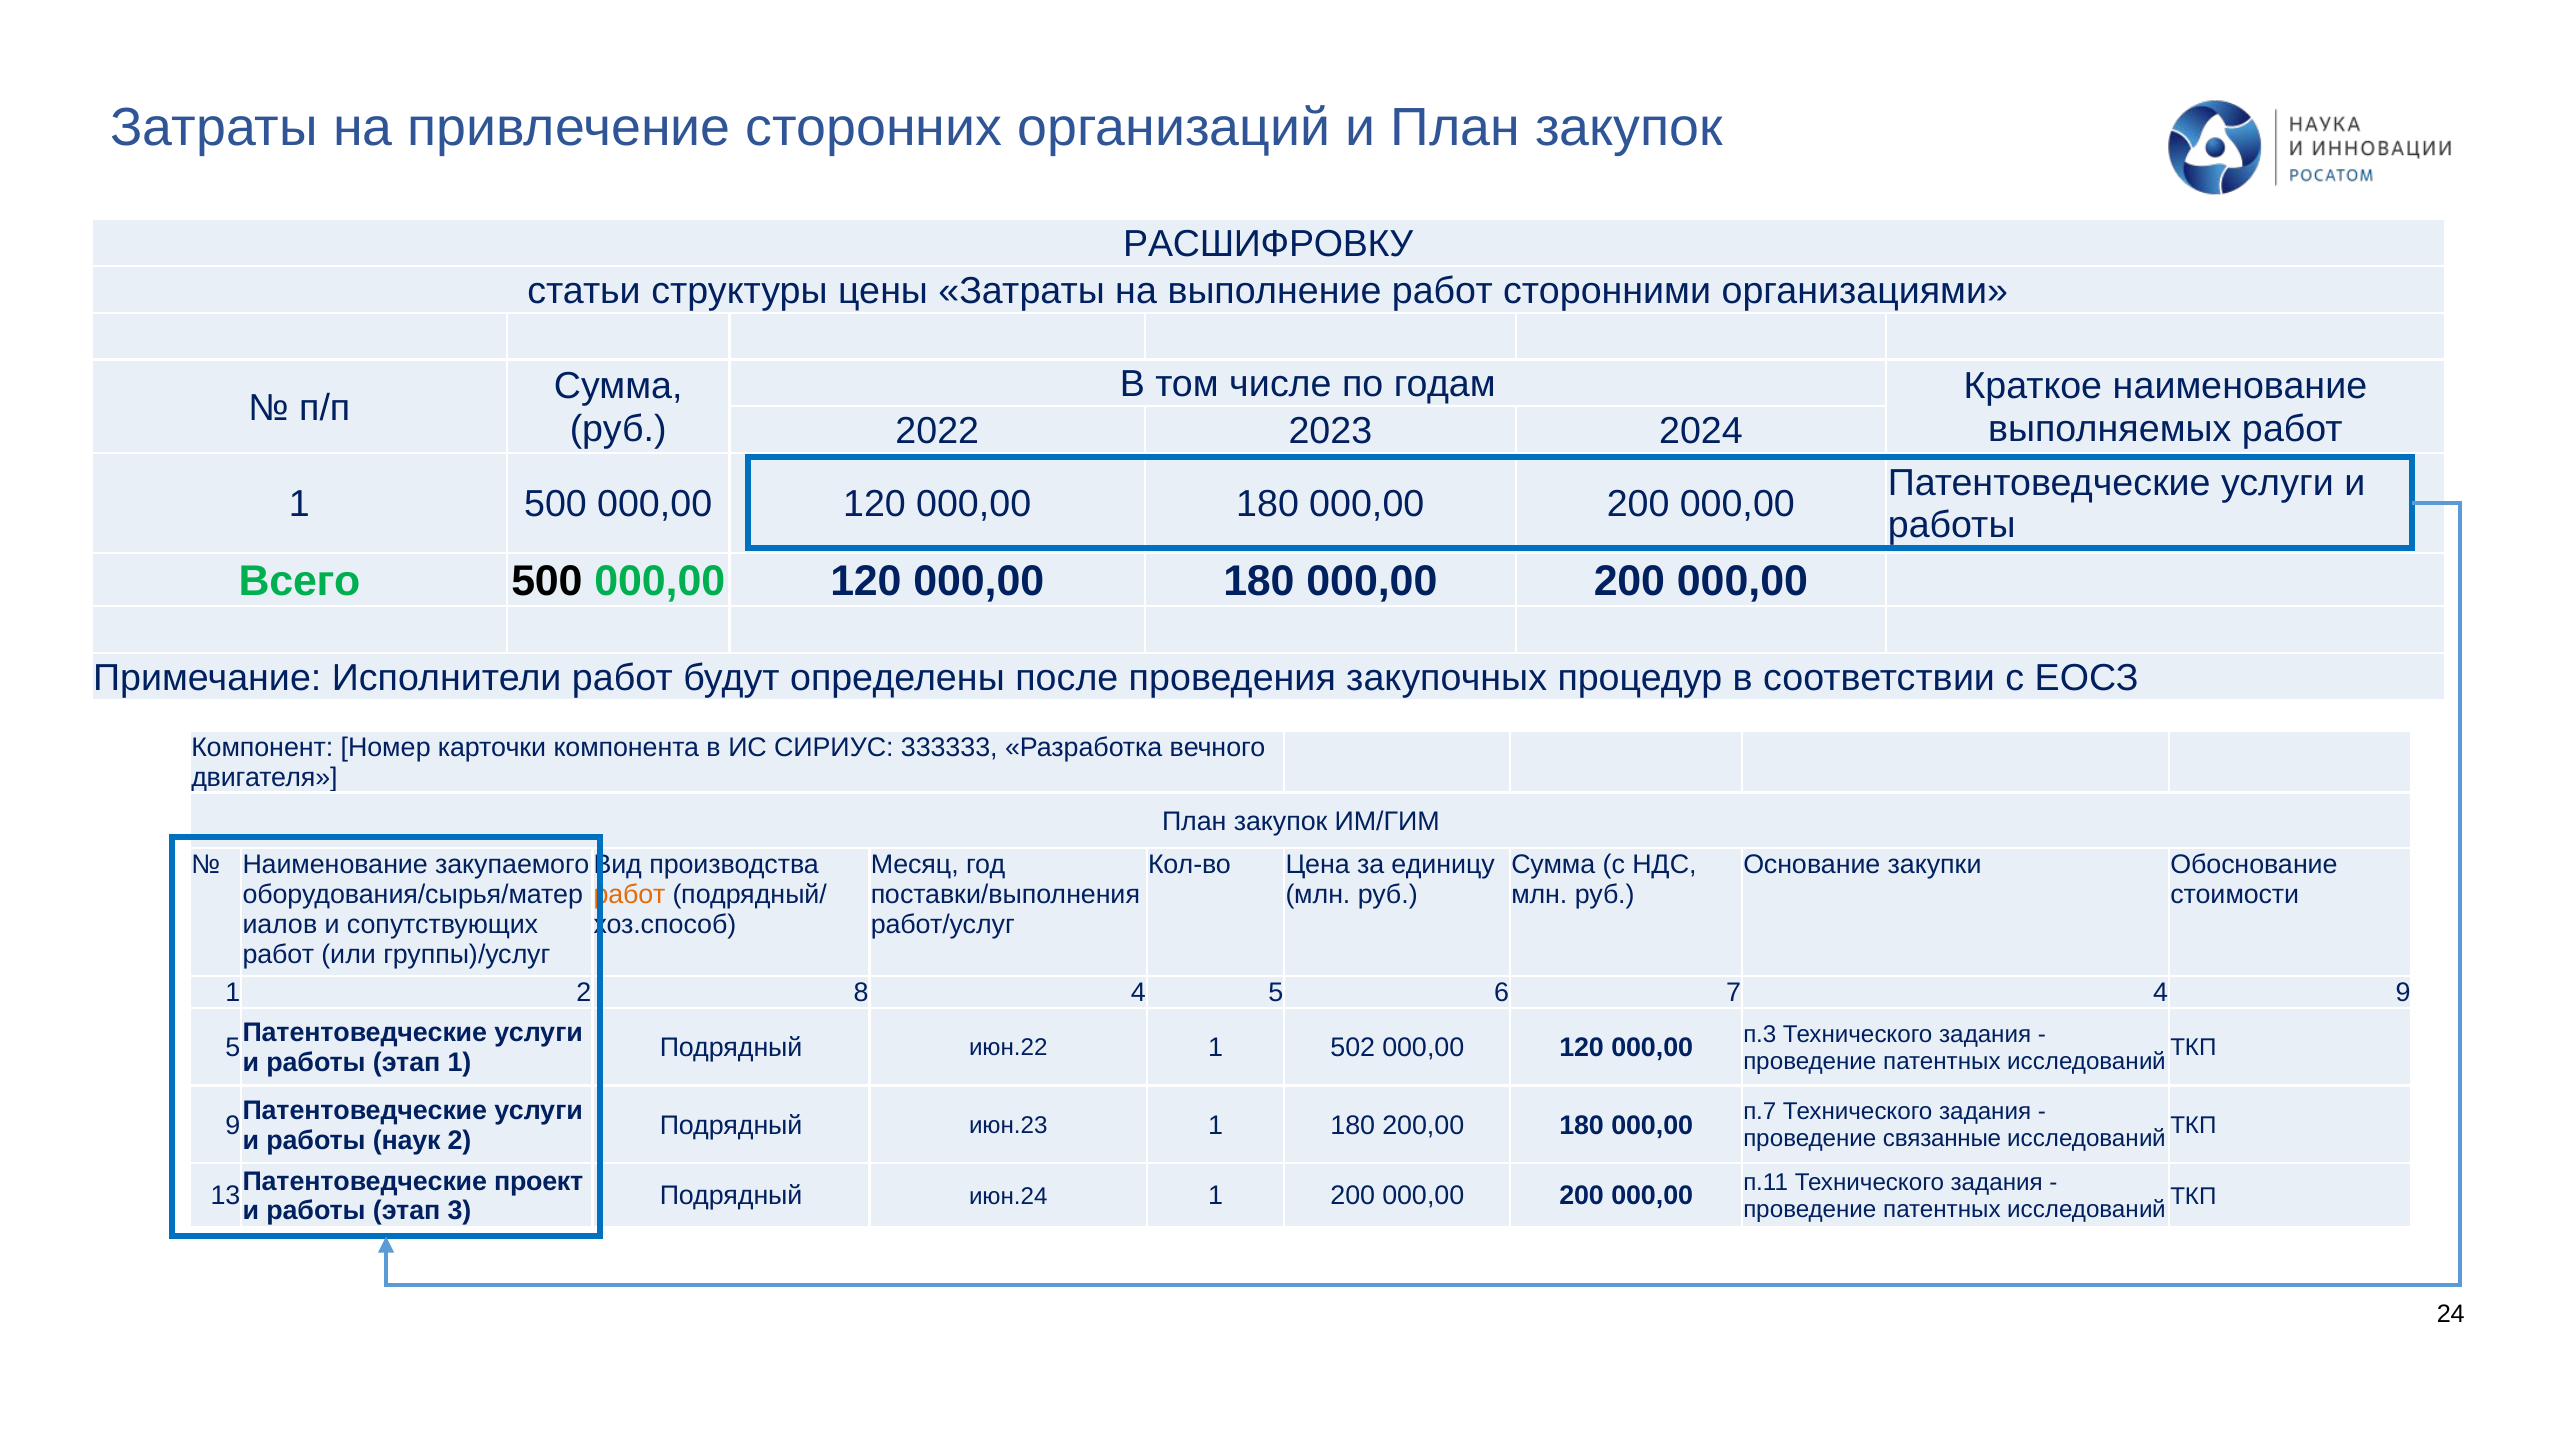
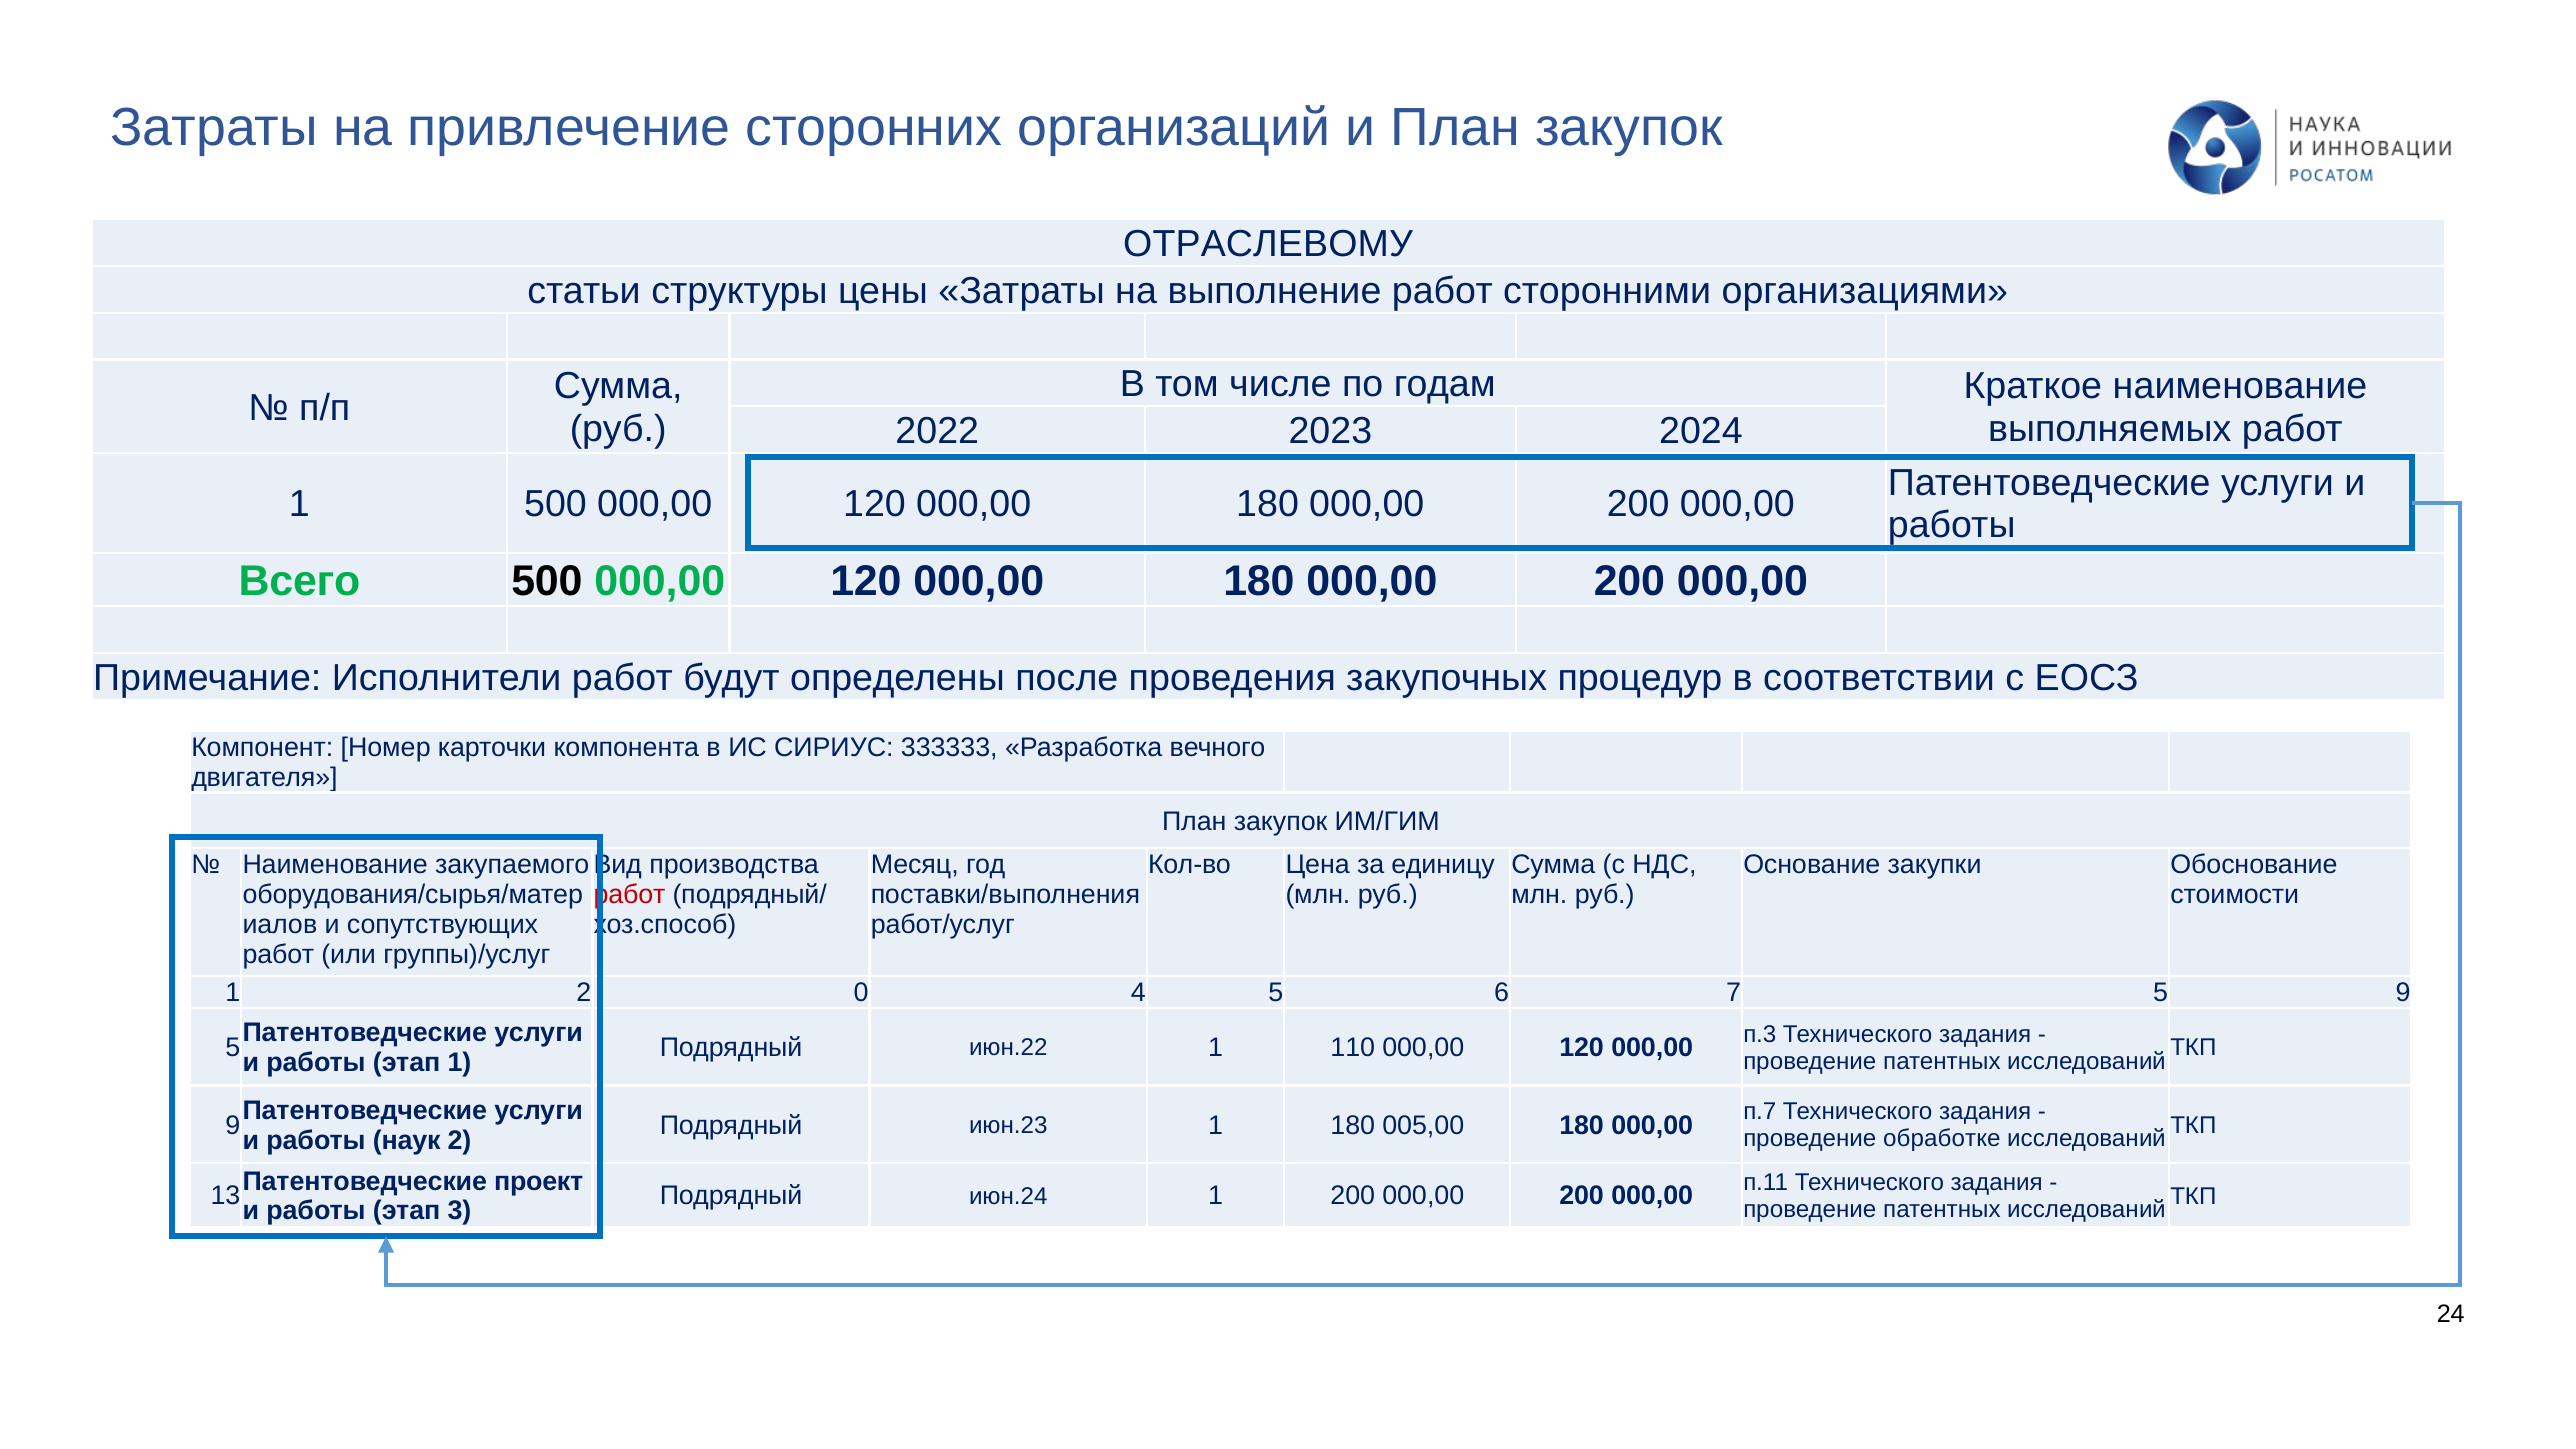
РАСШИФРОВКУ: РАСШИФРОВКУ -> ОТРАСЛЕВОМУ (1268, 244)
работ colour: orange -> red (630, 894)
8: 8 -> 0 (861, 992)
7 4: 4 -> 5 (2161, 992)
502: 502 -> 110 (1353, 1048)
200,00: 200,00 -> 005,00 (1423, 1125)
связанные: связанные -> обработке (1942, 1139)
